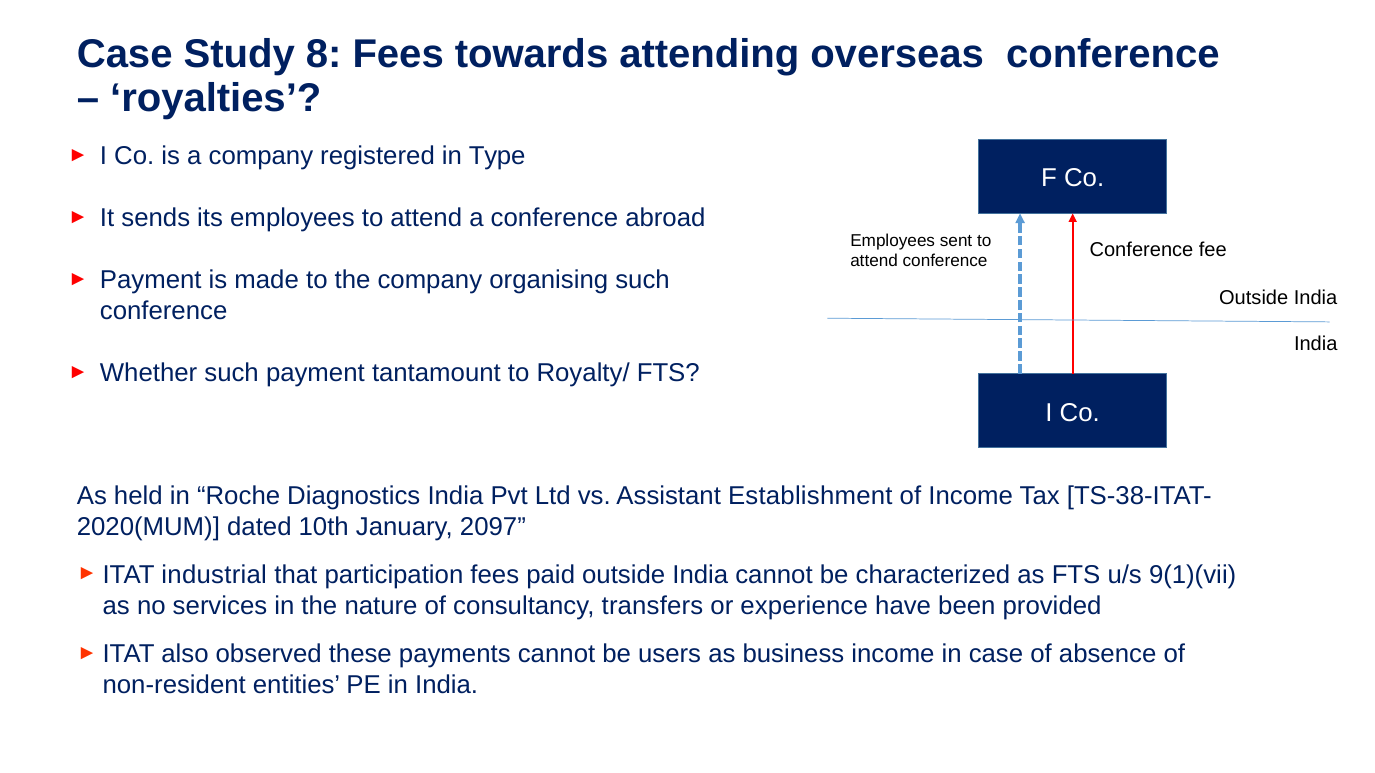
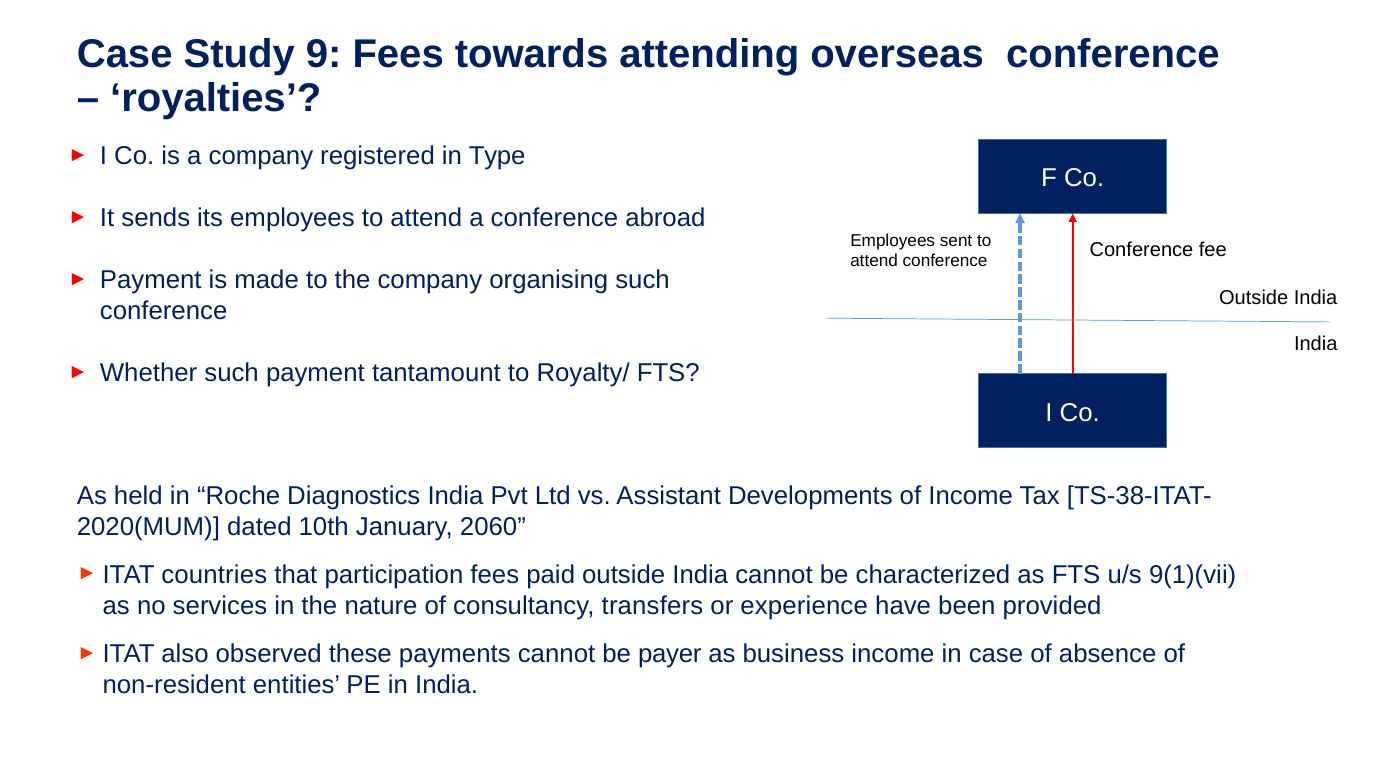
8: 8 -> 9 (324, 55)
Establishment: Establishment -> Developments (810, 496)
2097: 2097 -> 2060 (493, 527)
industrial: industrial -> countries (214, 575)
users: users -> payer (670, 654)
